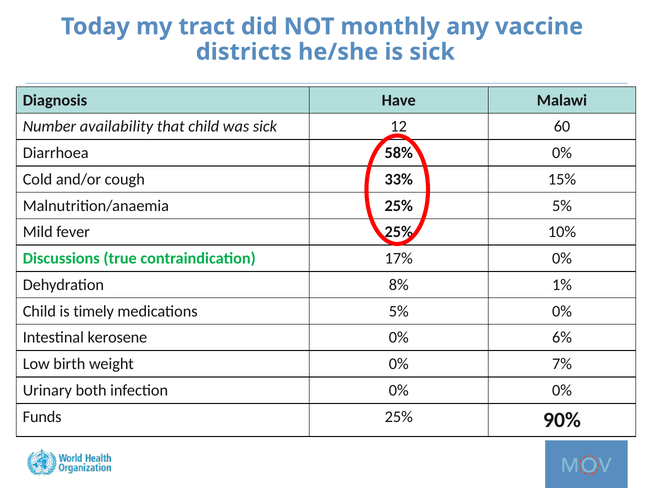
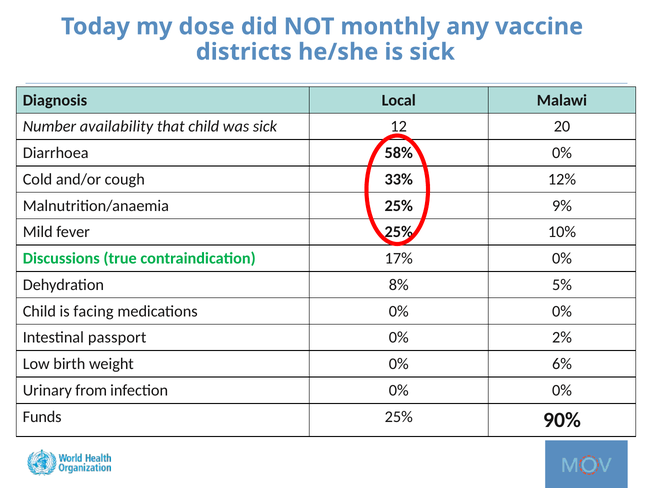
tract: tract -> dose (207, 27)
Have: Have -> Local (399, 100)
60: 60 -> 20 (562, 127)
15%: 15% -> 12% (562, 179)
25% 5%: 5% -> 9% (562, 206)
1%: 1% -> 5% (562, 285)
timely: timely -> facing (93, 311)
medications 5%: 5% -> 0% (399, 311)
kerosene: kerosene -> passport (117, 338)
6%: 6% -> 2% (562, 338)
7%: 7% -> 6% (562, 364)
both: both -> from (91, 391)
